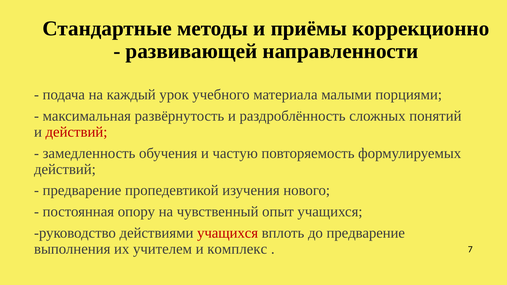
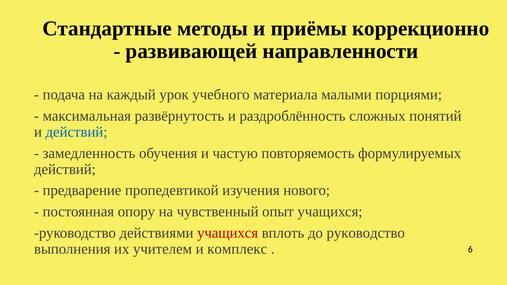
действий colour: red -> blue (76, 132)
до предварение: предварение -> руководство (366, 233)
7: 7 -> 6 (470, 250)
